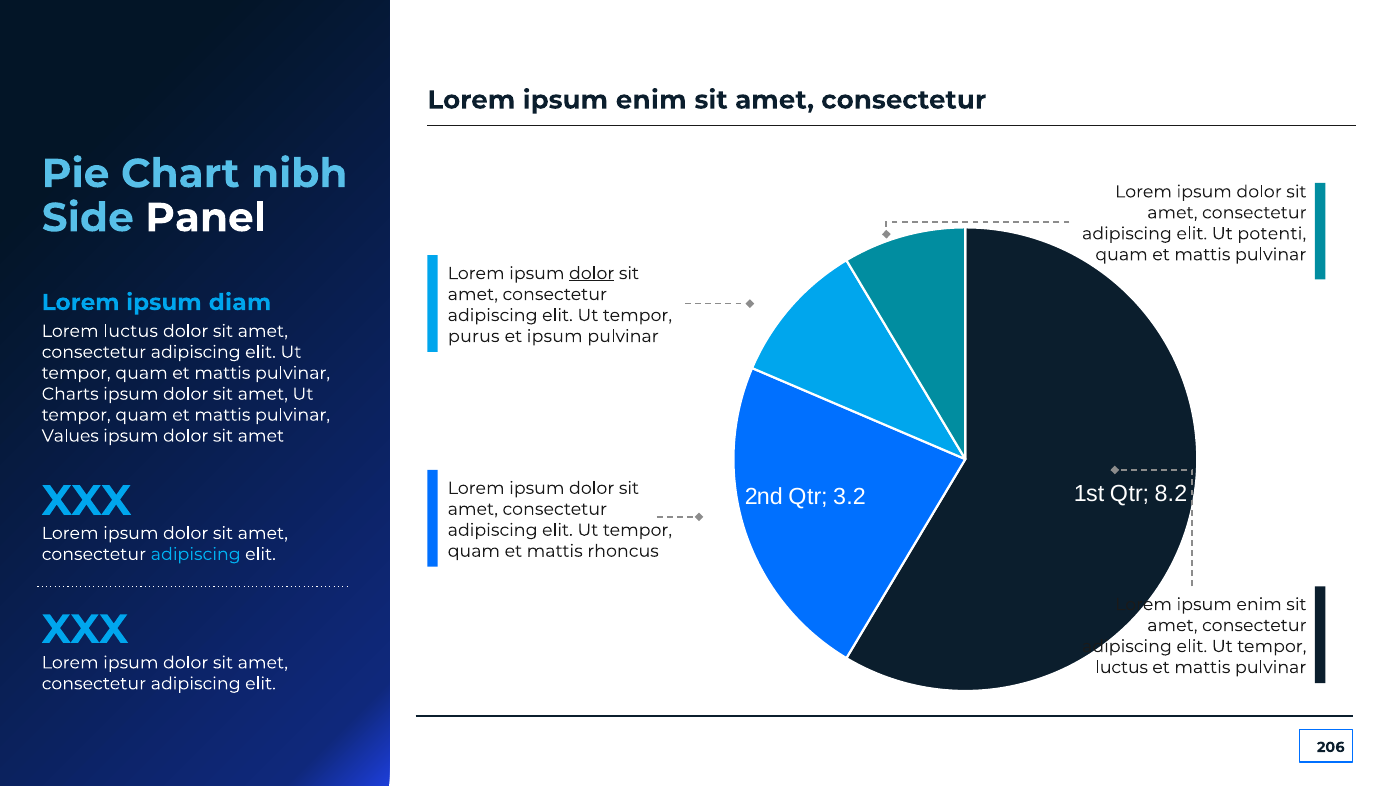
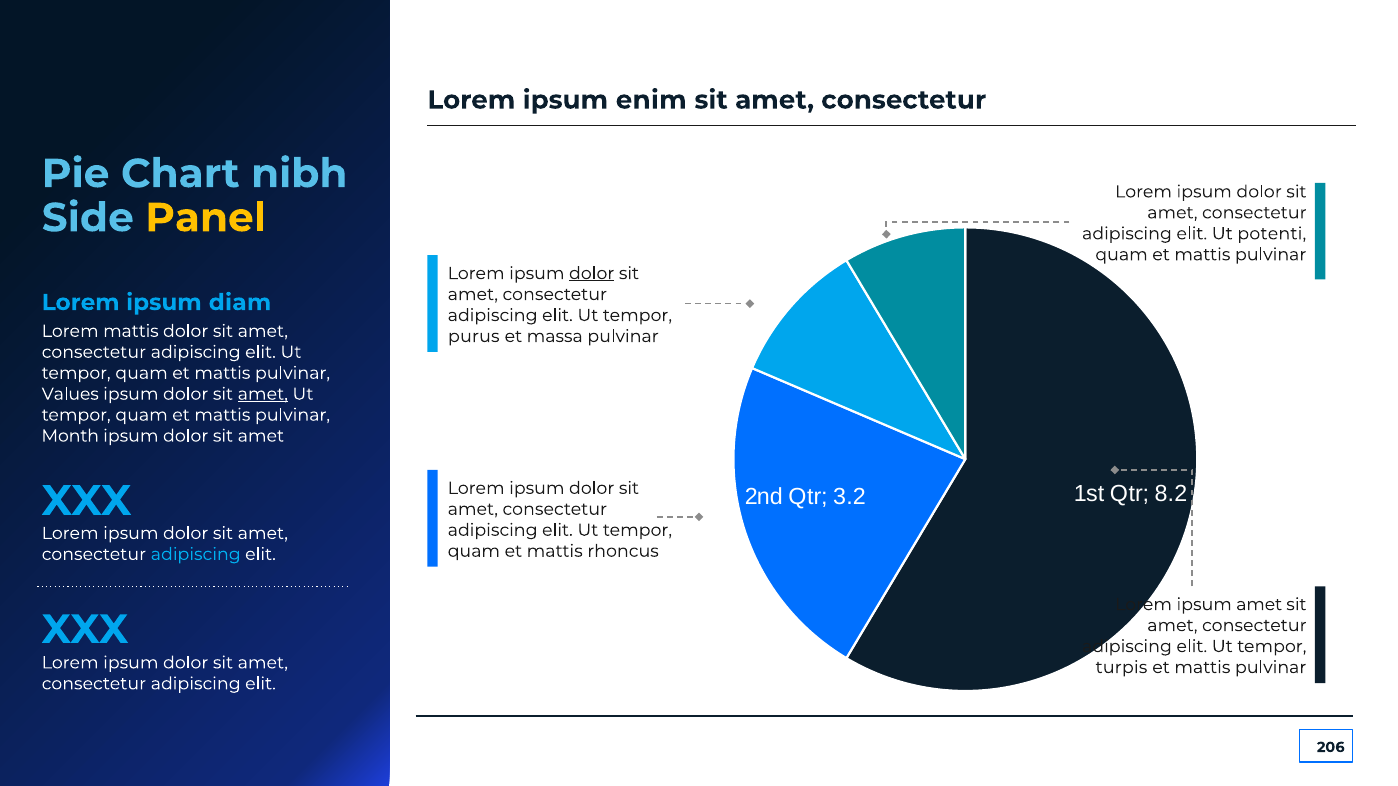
Panel colour: white -> yellow (206, 218)
Lorem luctus: luctus -> mattis (131, 331)
et ipsum: ipsum -> massa (555, 336)
Charts: Charts -> Values (70, 394)
amet underline: none -> present (263, 394)
Values: Values -> Month (70, 436)
enim: enim -> amet (1259, 605)
luctus: luctus -> turpis (1121, 668)
